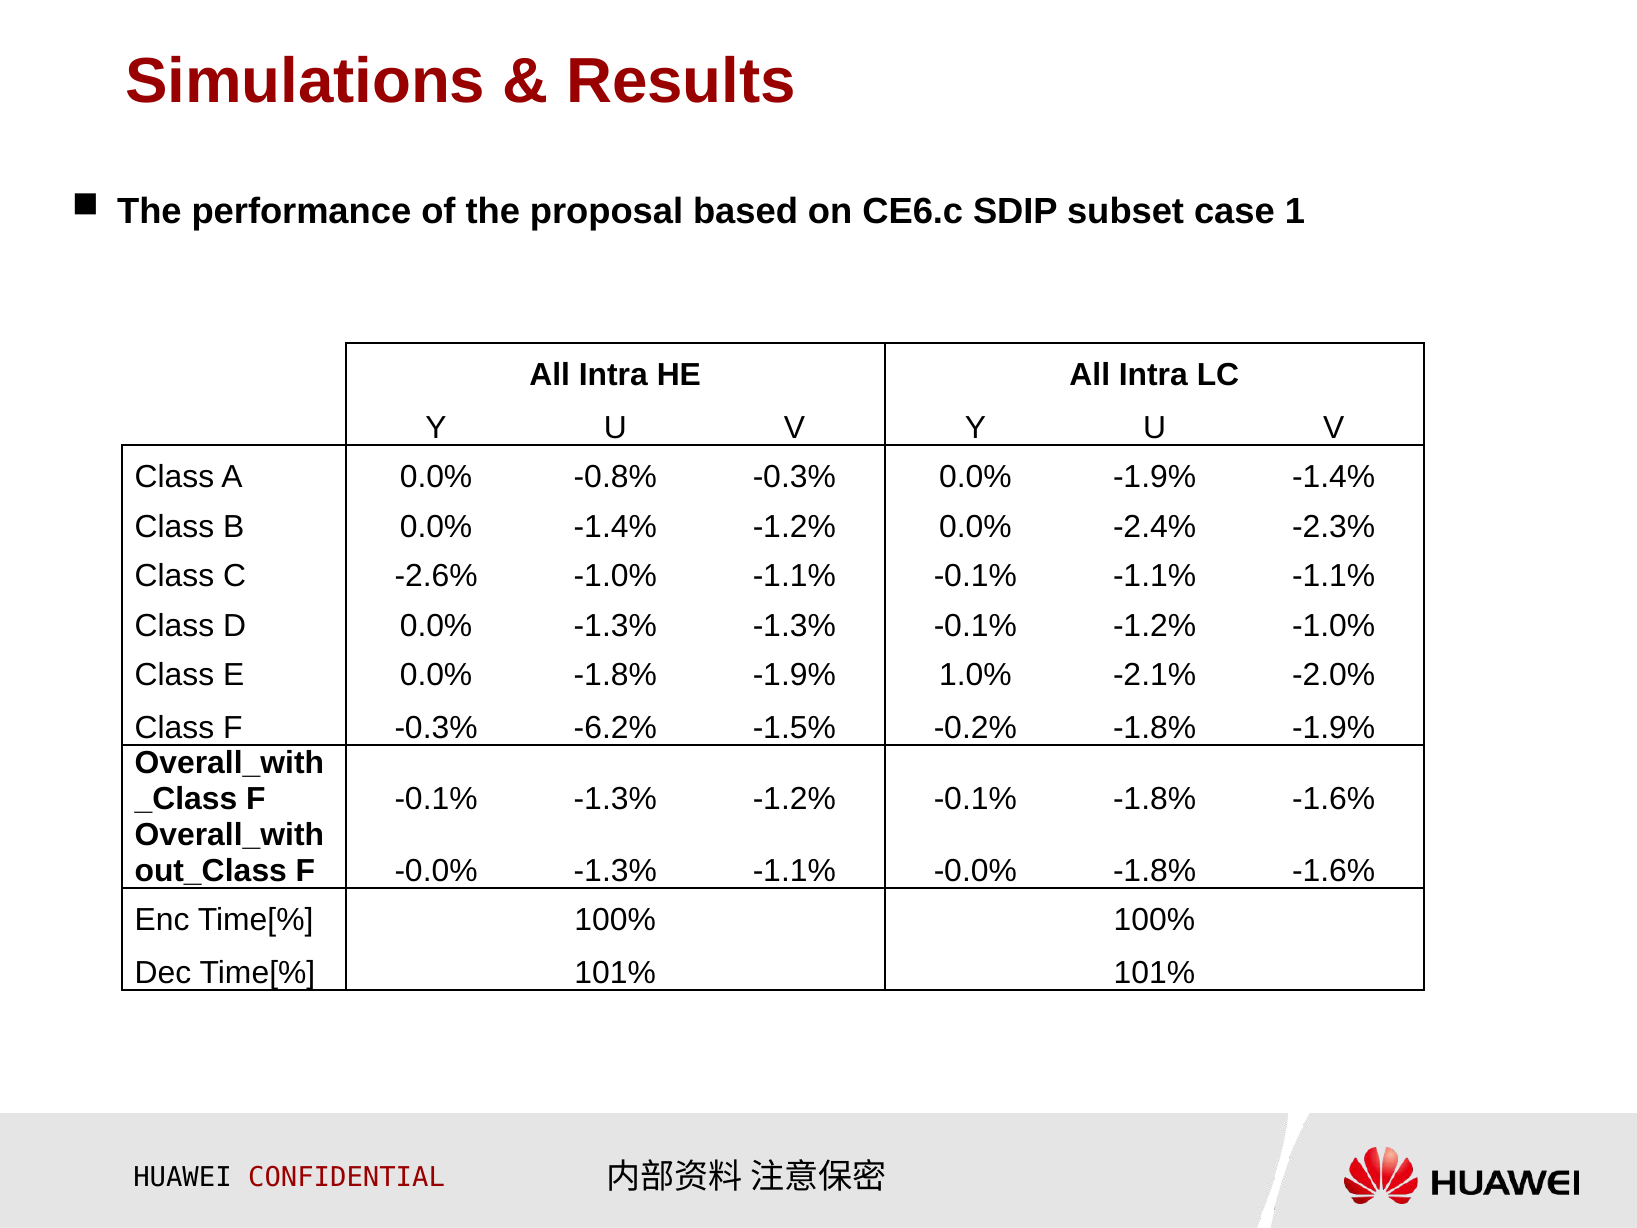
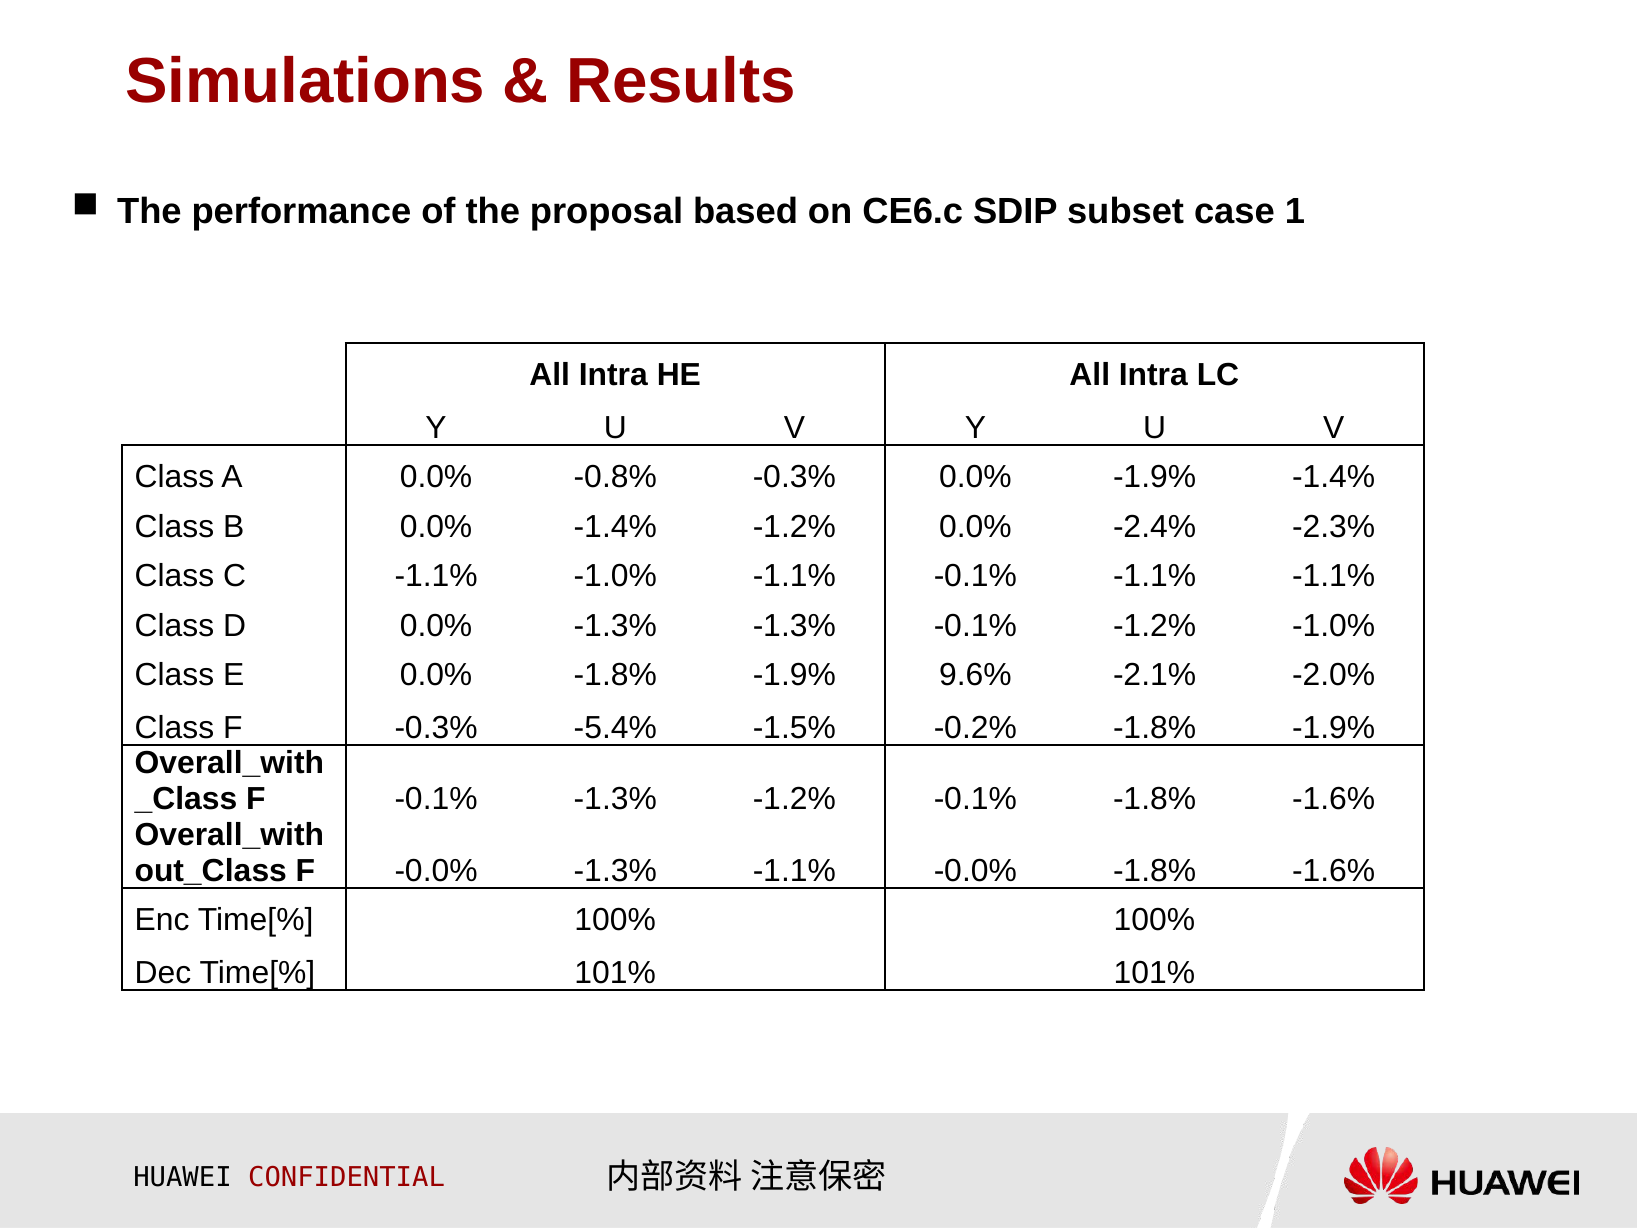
C -2.6%: -2.6% -> -1.1% (436, 576)
1.0%: 1.0% -> 9.6% (975, 675)
-6.2%: -6.2% -> -5.4% (615, 727)
